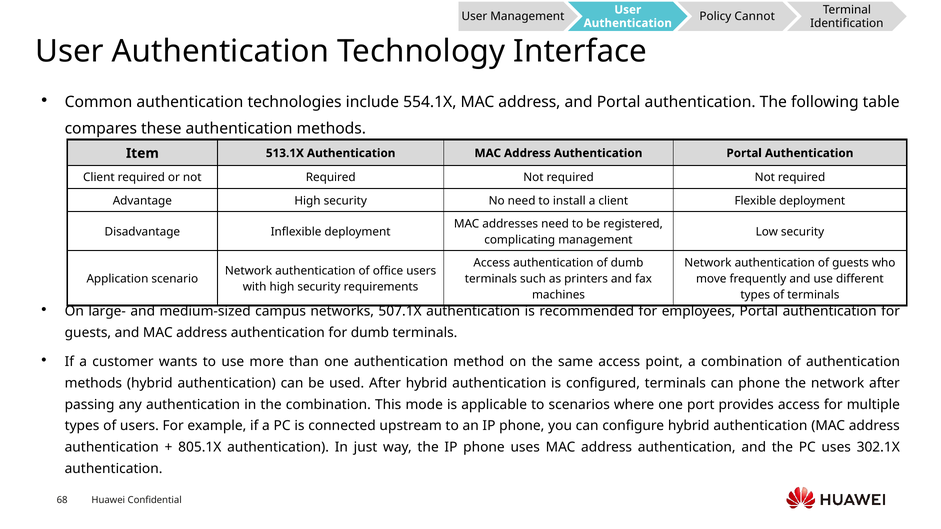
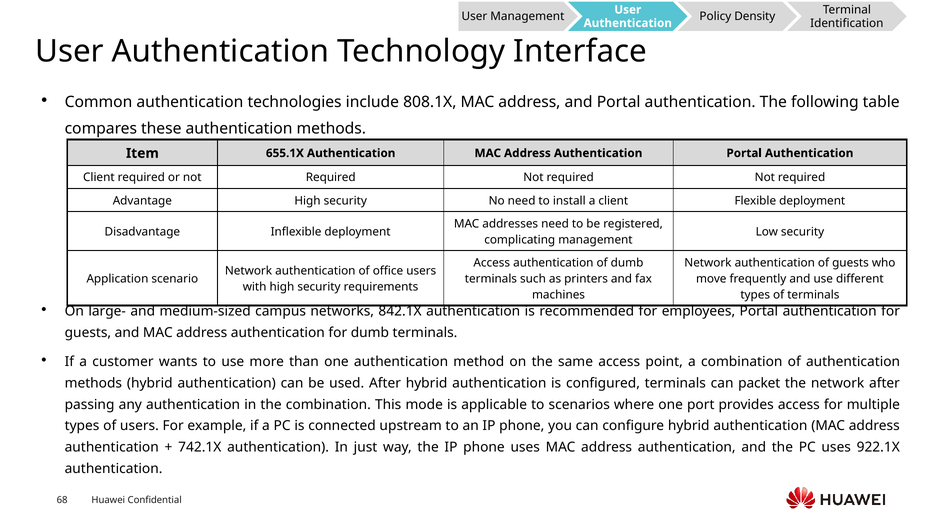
Cannot: Cannot -> Density (755, 16)
554.1X: 554.1X -> 808.1X (430, 102)
513.1X: 513.1X -> 655.1X (285, 153)
507.1X: 507.1X -> 842.1X (400, 311)
can phone: phone -> packet (759, 383)
805.1X: 805.1X -> 742.1X (200, 448)
302.1X: 302.1X -> 922.1X (878, 448)
